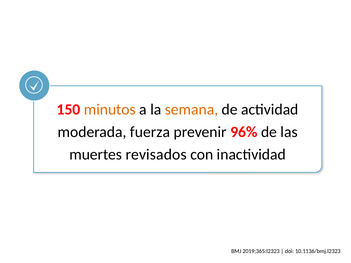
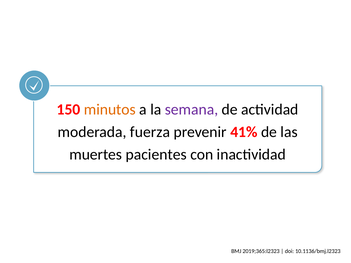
semana colour: orange -> purple (192, 110)
96%: 96% -> 41% (244, 132)
revisados: revisados -> pacientes (156, 155)
